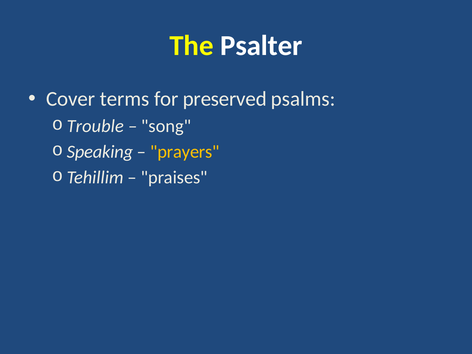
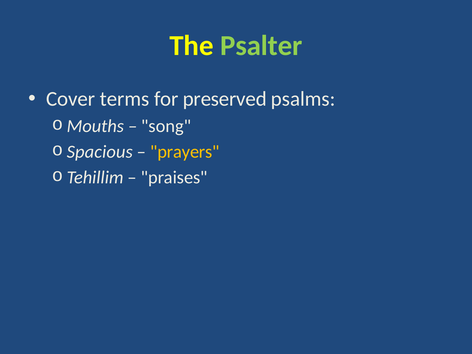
Psalter colour: white -> light green (261, 46)
Trouble: Trouble -> Mouths (95, 126)
Speaking: Speaking -> Spacious (100, 152)
